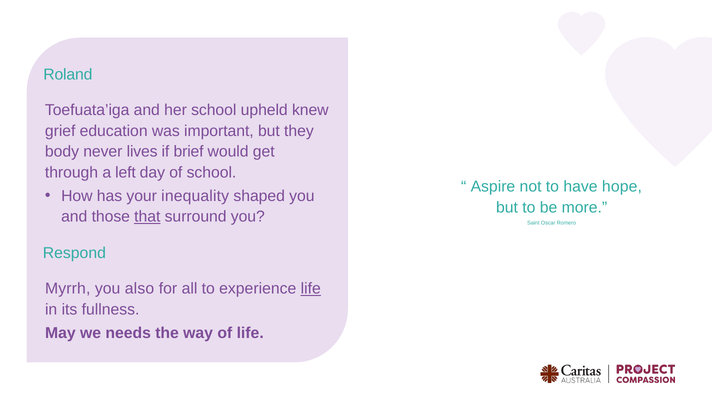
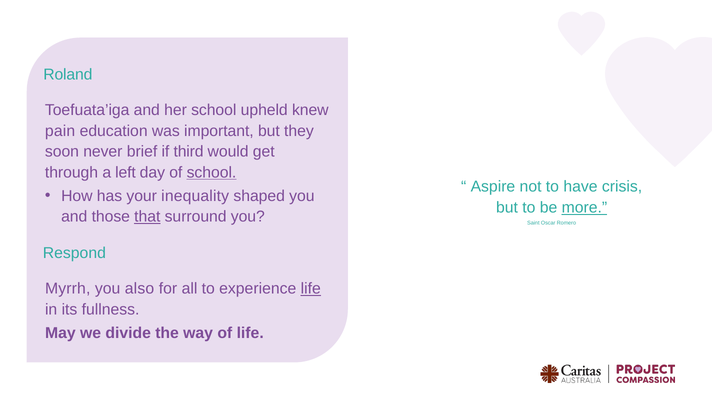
grief: grief -> pain (60, 131)
body: body -> soon (62, 152)
lives: lives -> brief (142, 152)
brief: brief -> third (189, 152)
school underline: none -> present (211, 173)
hope: hope -> crisis (622, 187)
more underline: none -> present (584, 208)
needs: needs -> divide (128, 333)
